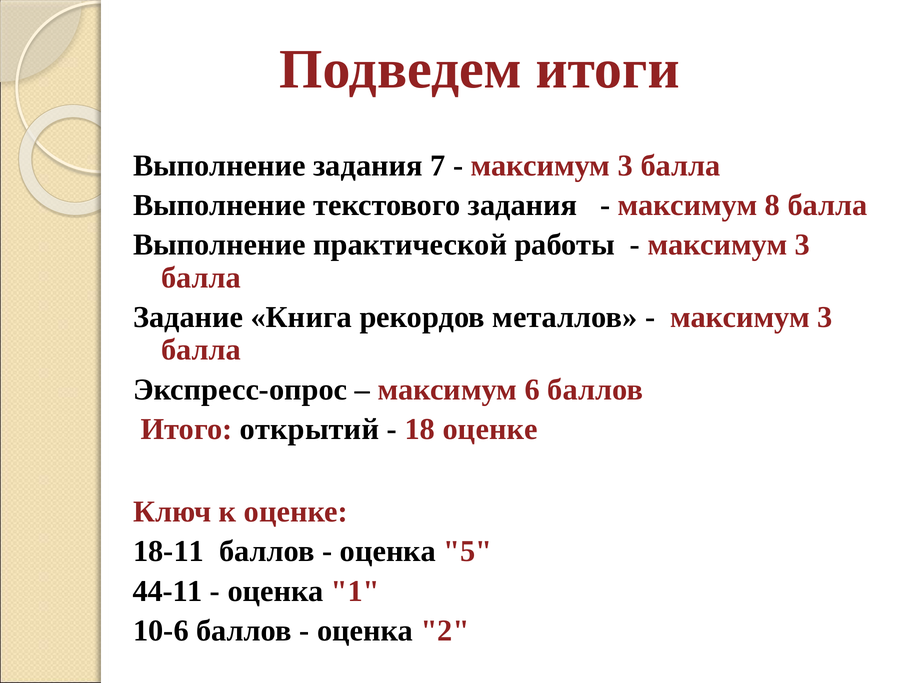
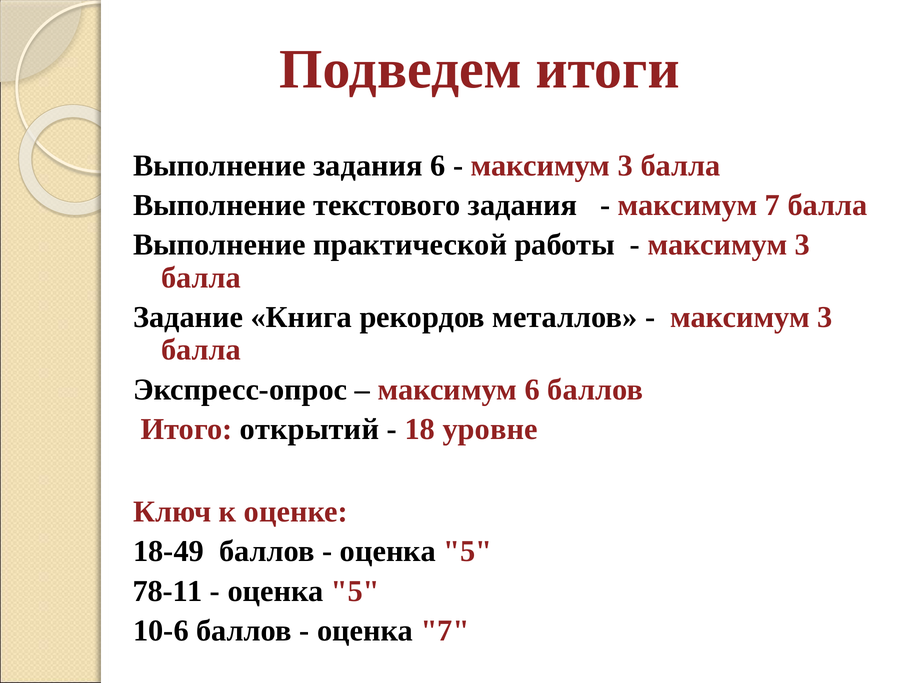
задания 7: 7 -> 6 (438, 166)
максимум 8: 8 -> 7 (772, 205)
18 оценке: оценке -> уровне (490, 429)
18-11: 18-11 -> 18-49 (168, 552)
44-11: 44-11 -> 78-11 (168, 591)
1: 1 -> 5 (355, 591)
оценка 2: 2 -> 7 (445, 631)
